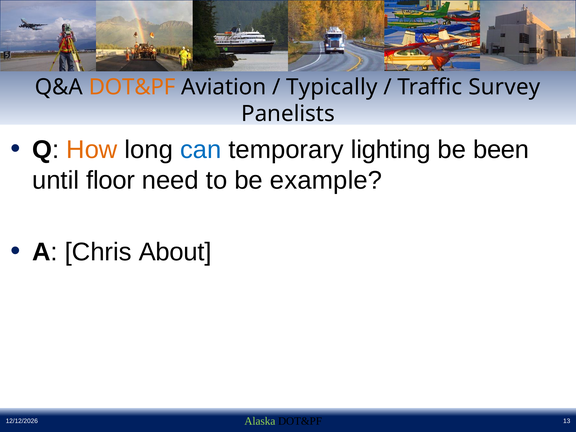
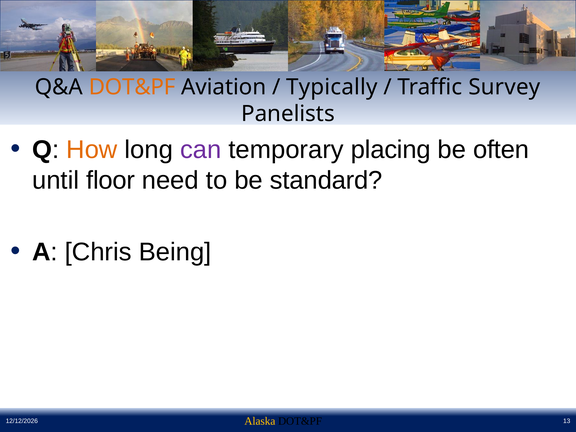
can colour: blue -> purple (201, 150)
lighting: lighting -> placing (391, 150)
been: been -> often (501, 150)
example: example -> standard (326, 180)
About: About -> Being (175, 252)
Alaska colour: light green -> yellow (260, 421)
